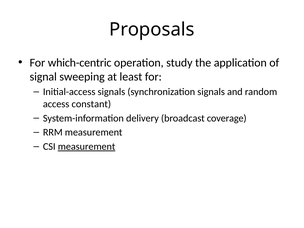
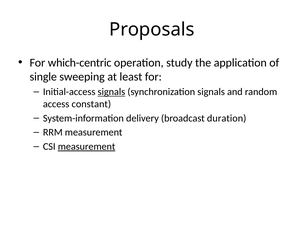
signal: signal -> single (43, 77)
signals underline: none -> present (111, 92)
coverage: coverage -> duration (227, 118)
